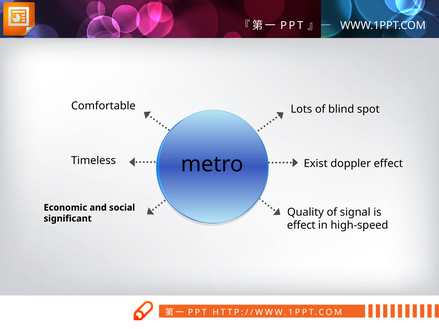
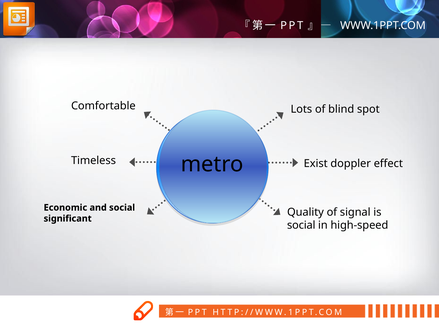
effect: effect -> social (301, 225)
